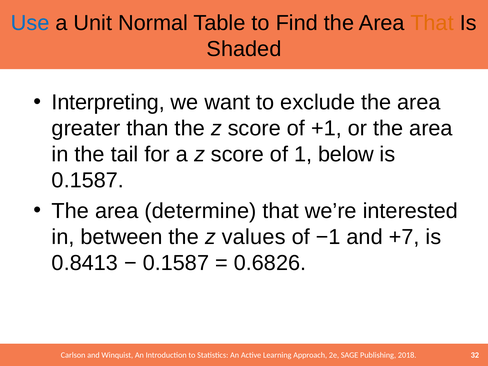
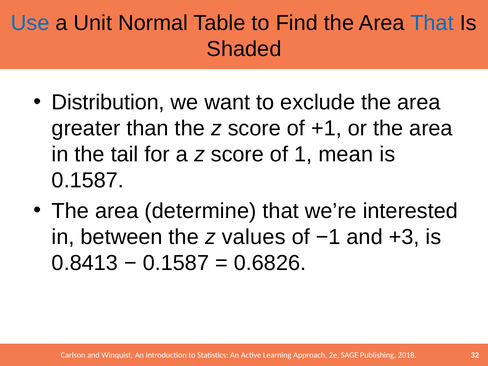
That colour: orange -> blue (432, 23)
Interpreting: Interpreting -> Distribution (108, 102)
below: below -> mean (346, 154)
+7: +7 -> +3 (404, 237)
